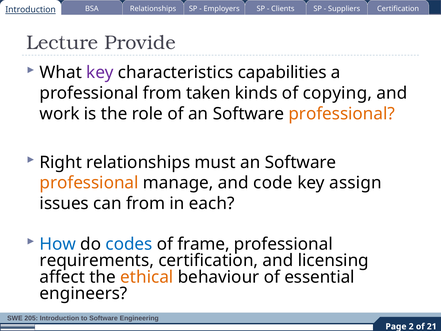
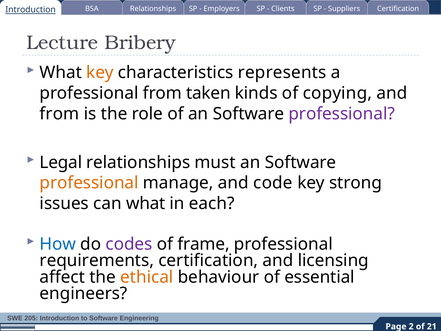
Provide: Provide -> Bribery (140, 43)
key colour: purple -> orange (100, 73)
capabilities: capabilities -> represents (282, 73)
work: work -> from (59, 114)
professional colour: orange -> purple (342, 114)
Right: Right -> Legal (61, 162)
assign: assign -> strong (356, 183)
can from: from -> what (146, 203)
codes colour: blue -> purple (129, 244)
